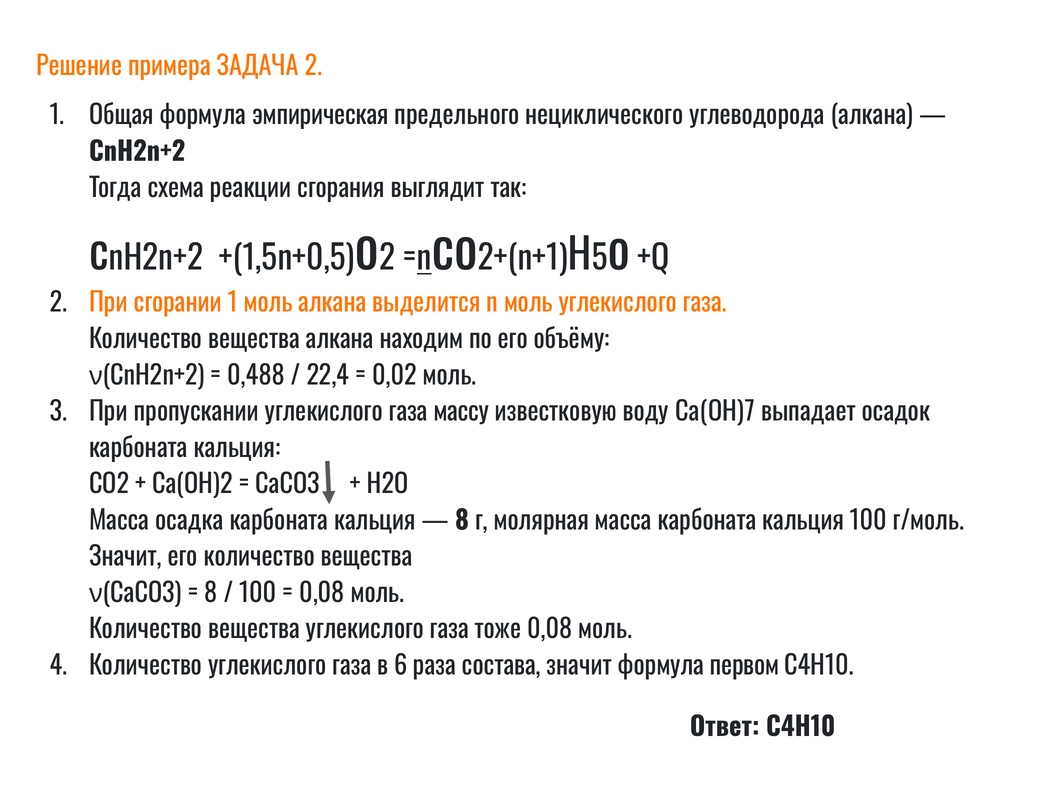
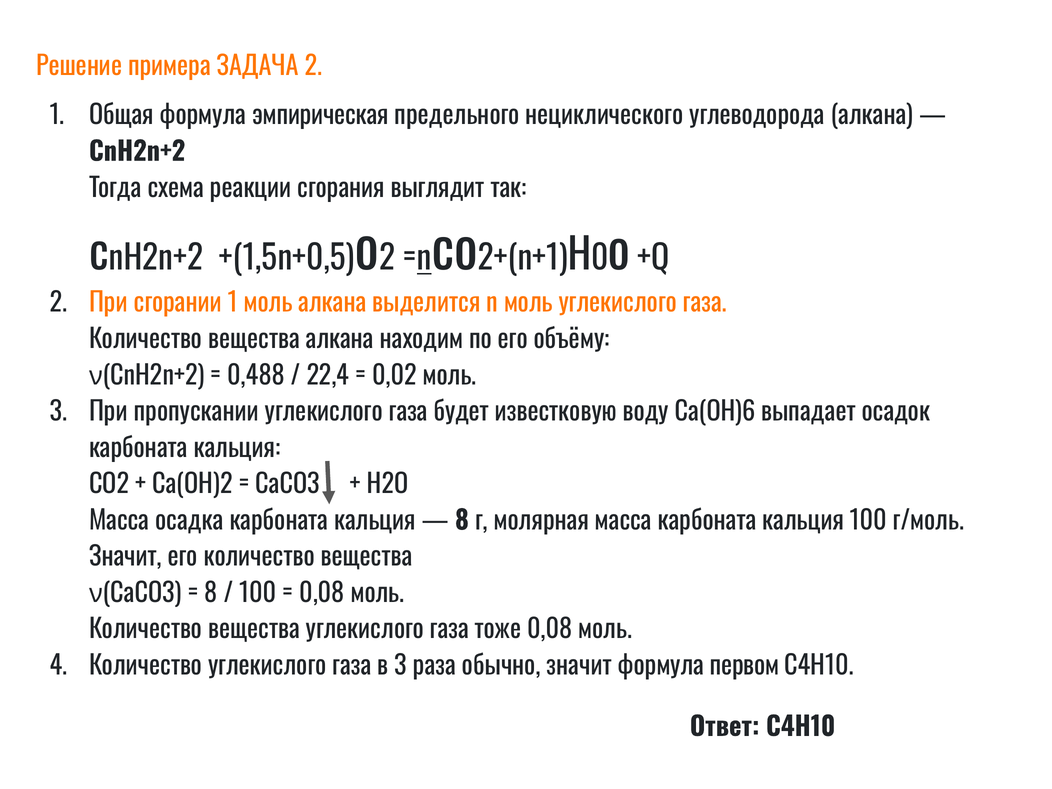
5: 5 -> 0 (600, 258)
массу: массу -> будет (461, 412)
Са(ОН)7: Са(ОН)7 -> Са(ОН)6 (715, 412)
в 6: 6 -> 3 (400, 666)
состава: состава -> обычно (501, 666)
